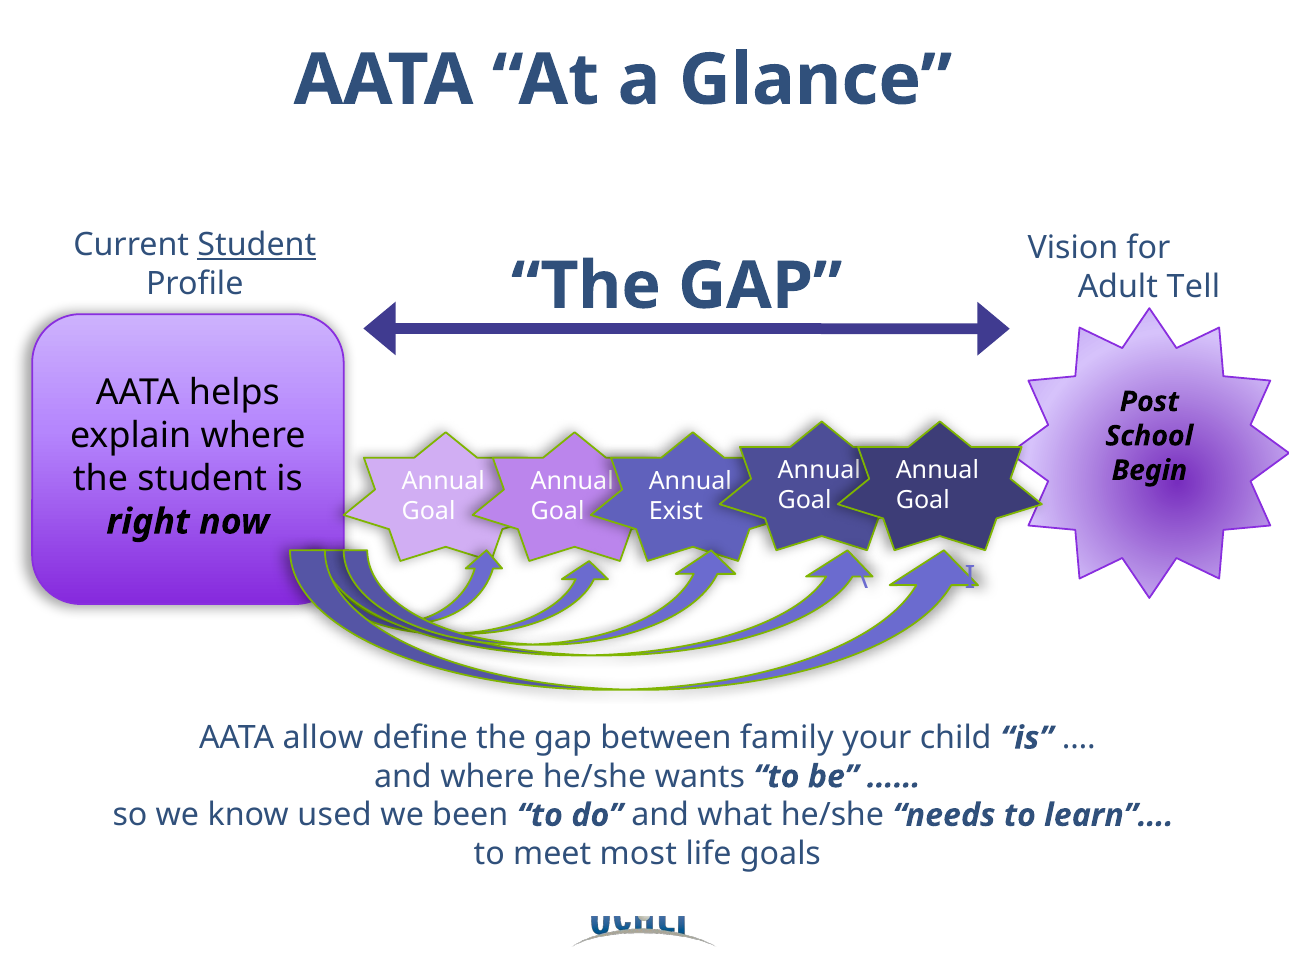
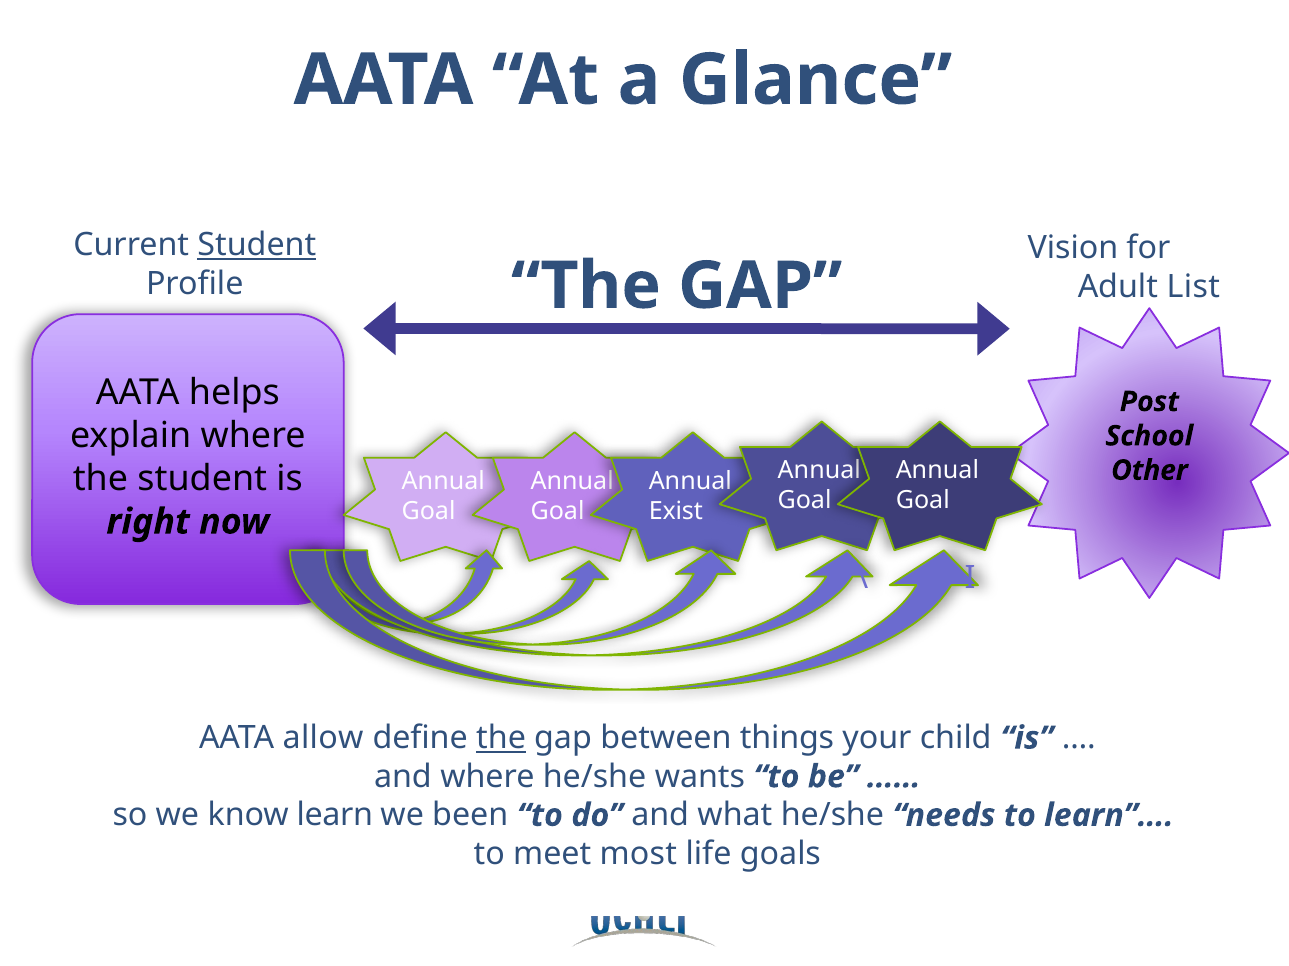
Tell: Tell -> List (1193, 287)
Begin: Begin -> Other (1149, 471)
the underline: none -> present (501, 739)
family: family -> things (787, 739)
used: used -> learn (335, 816)
